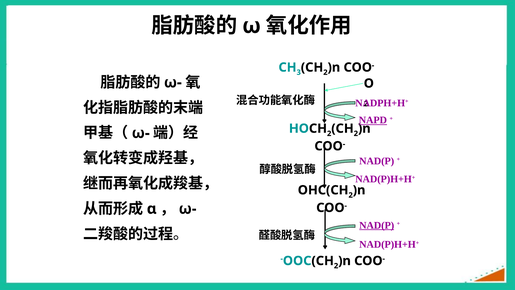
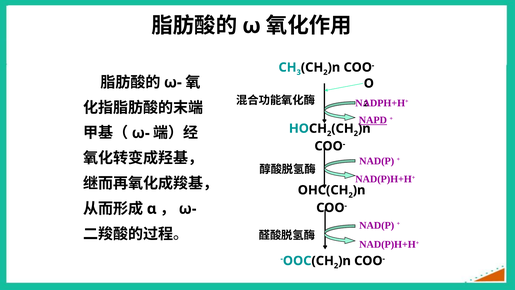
NAD(P underline: present -> none (377, 225)
